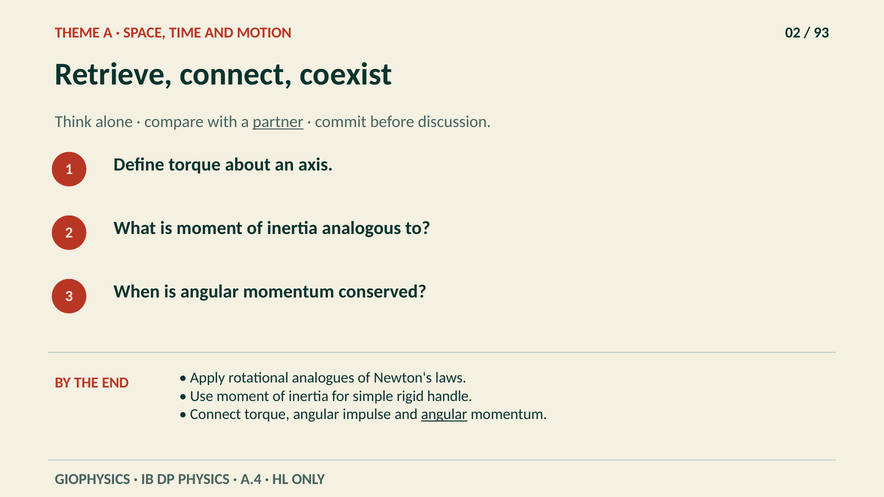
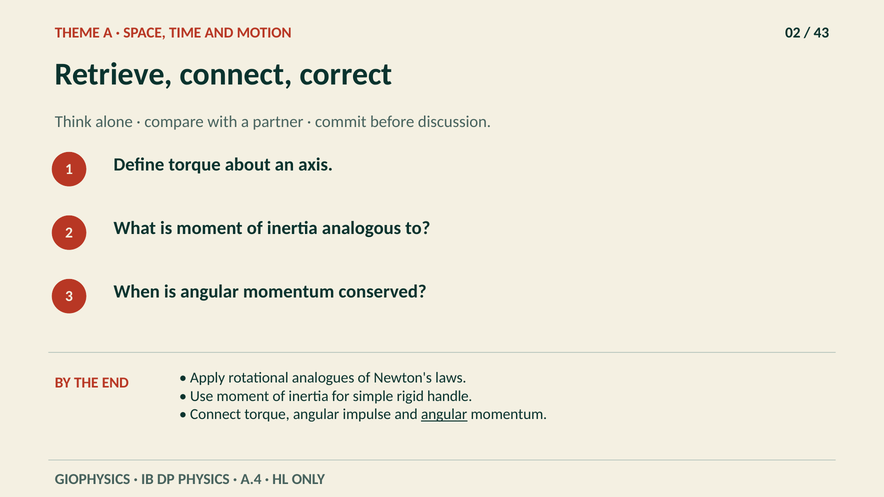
93: 93 -> 43 (821, 33)
coexist: coexist -> correct (346, 74)
partner underline: present -> none (278, 122)
